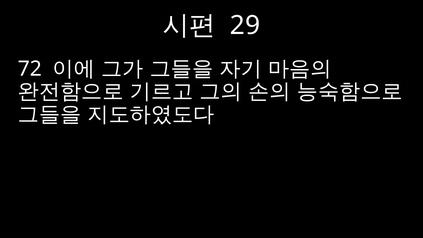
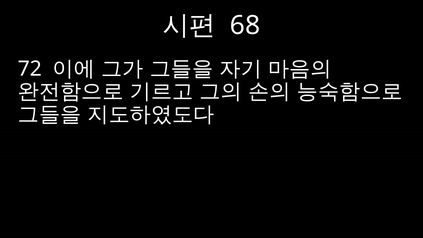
29: 29 -> 68 (245, 25)
